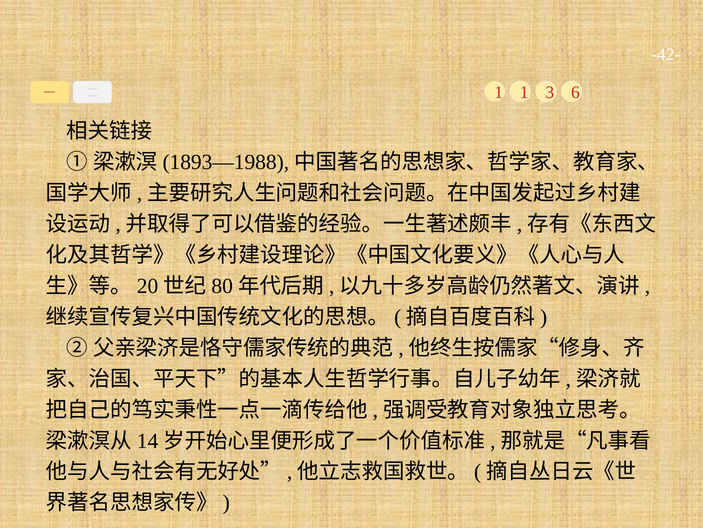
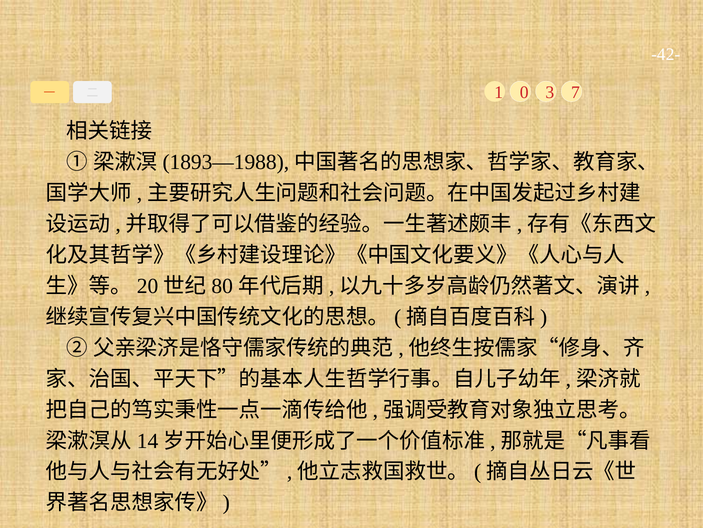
1 1: 1 -> 0 (524, 92)
6: 6 -> 7 (575, 92)
